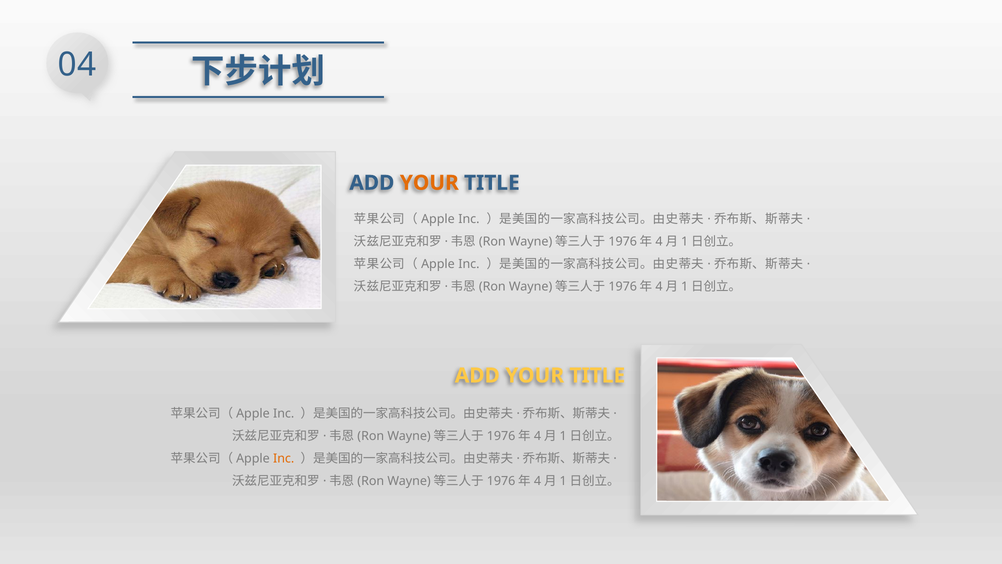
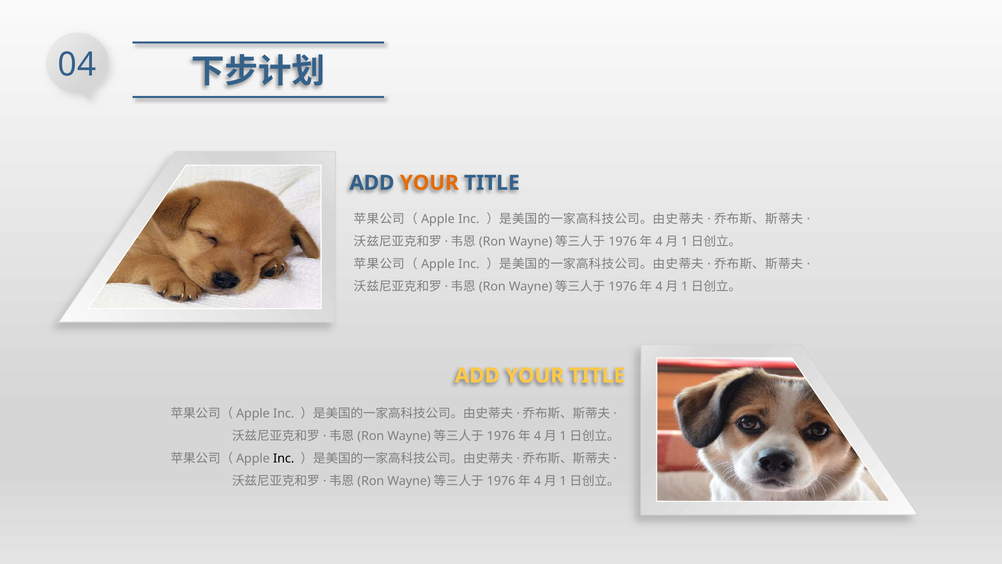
Inc colour: orange -> black (284, 458)
